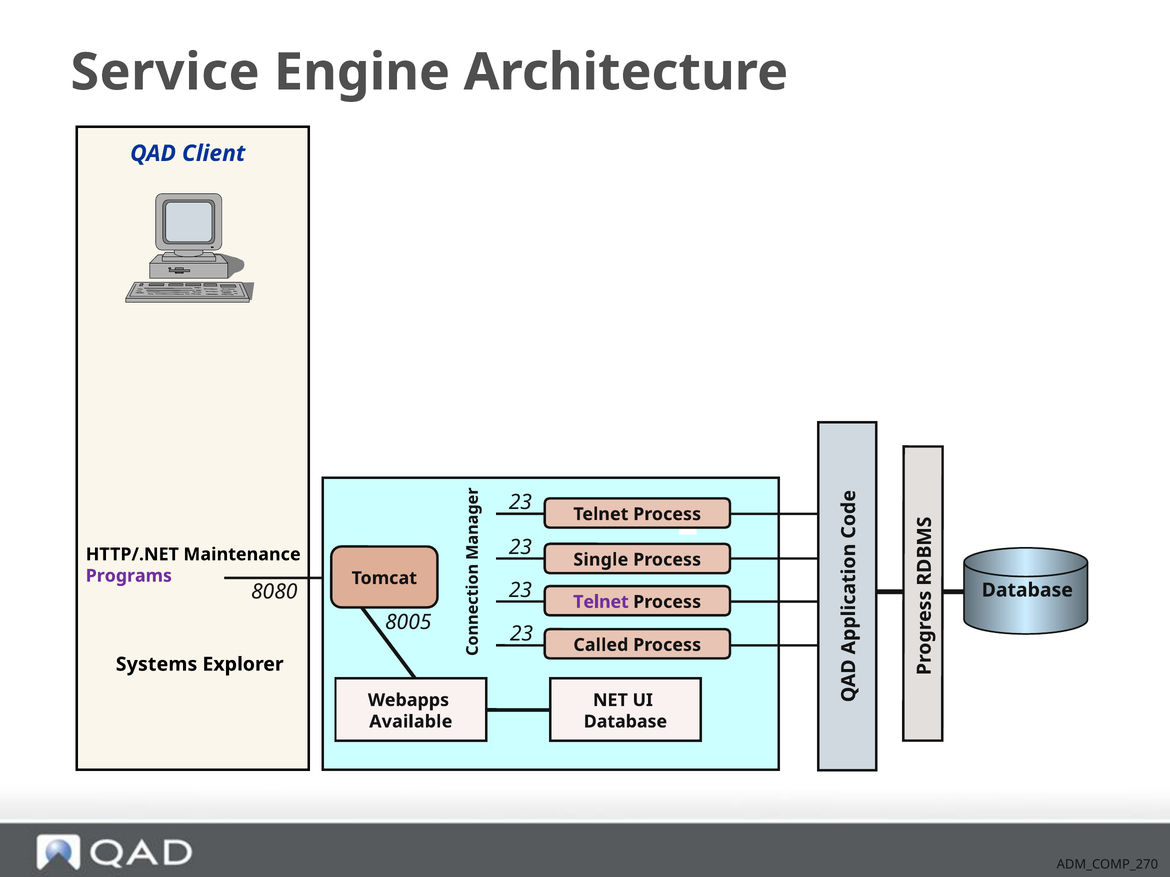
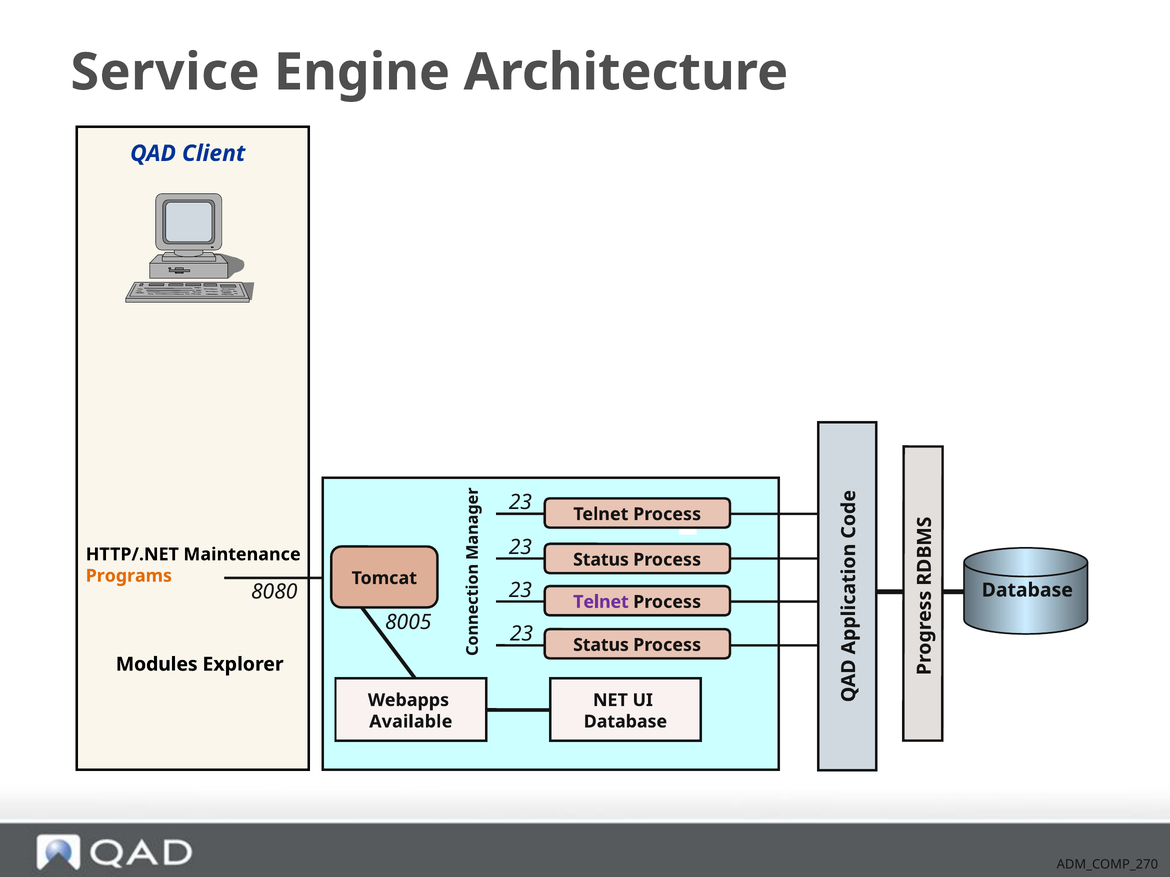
Single: Single -> Status (601, 560)
Programs colour: purple -> orange (129, 576)
Called: Called -> Status (601, 645)
Systems: Systems -> Modules (157, 665)
